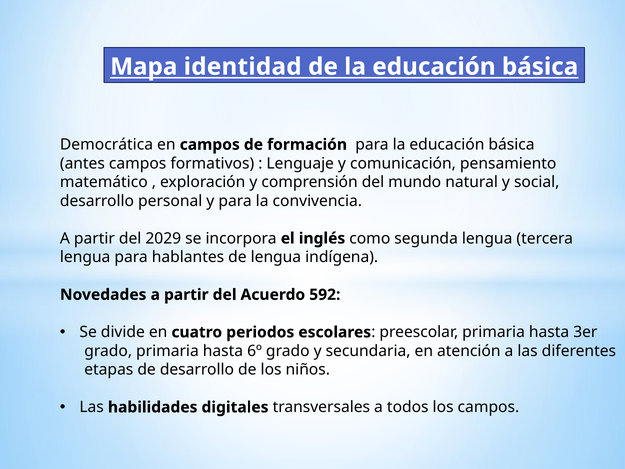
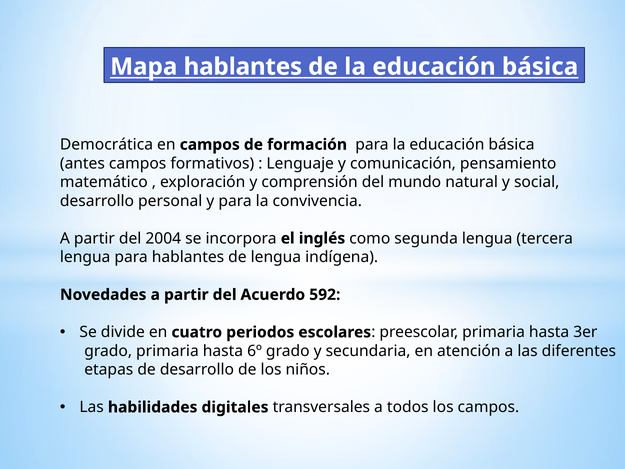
Mapa identidad: identidad -> hablantes (243, 67)
2029: 2029 -> 2004 (163, 238)
